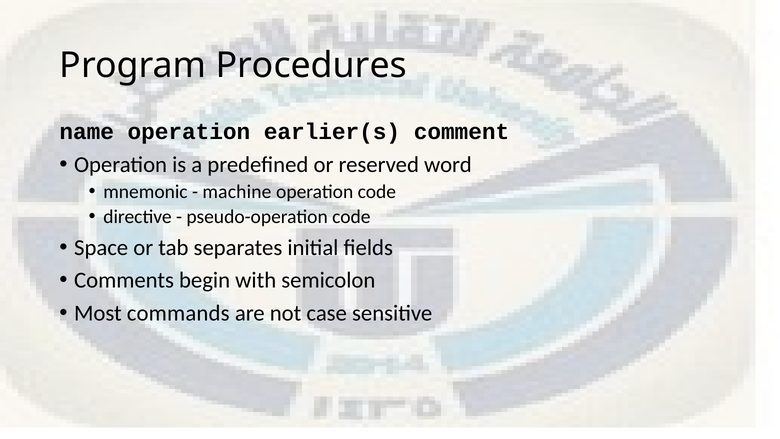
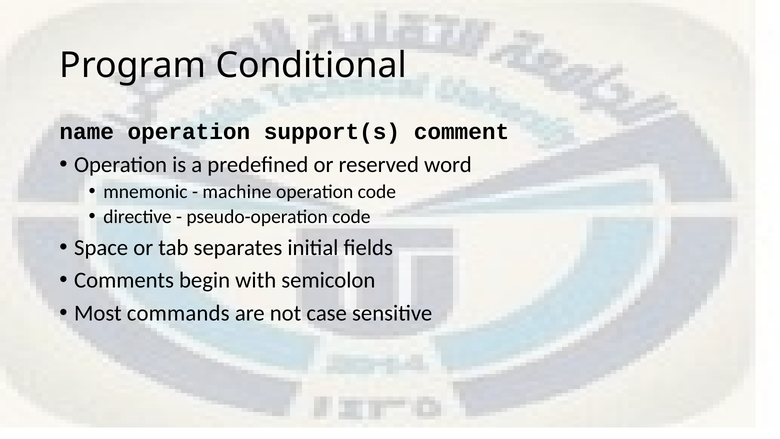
Procedures: Procedures -> Conditional (311, 66)
earlier(s: earlier(s -> support(s (332, 132)
